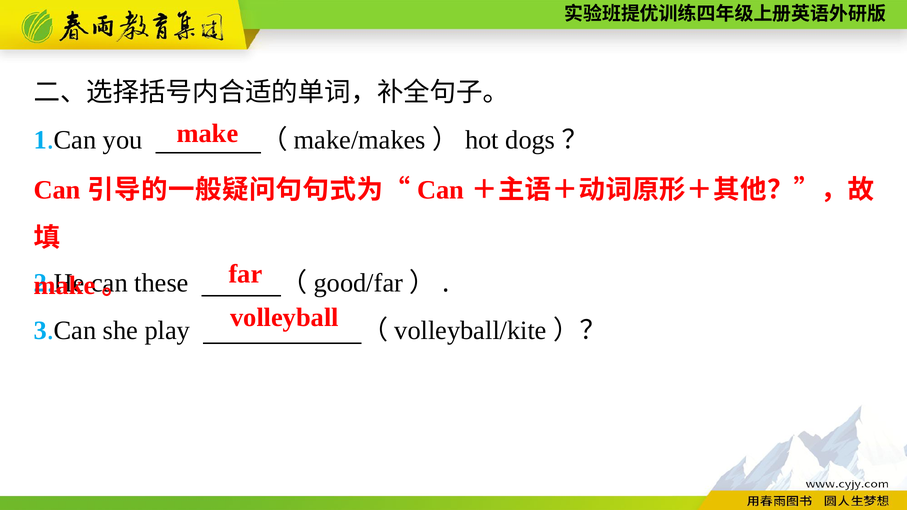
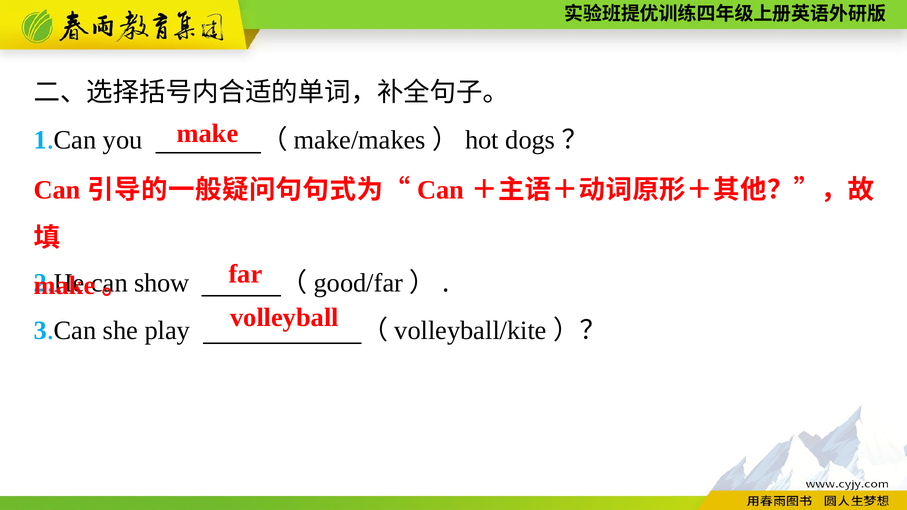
these: these -> show (162, 283)
